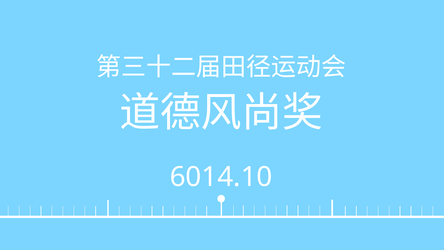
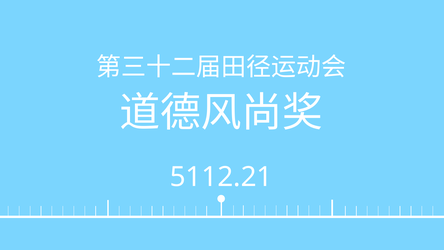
6014.10: 6014.10 -> 5112.21 (221, 177)
